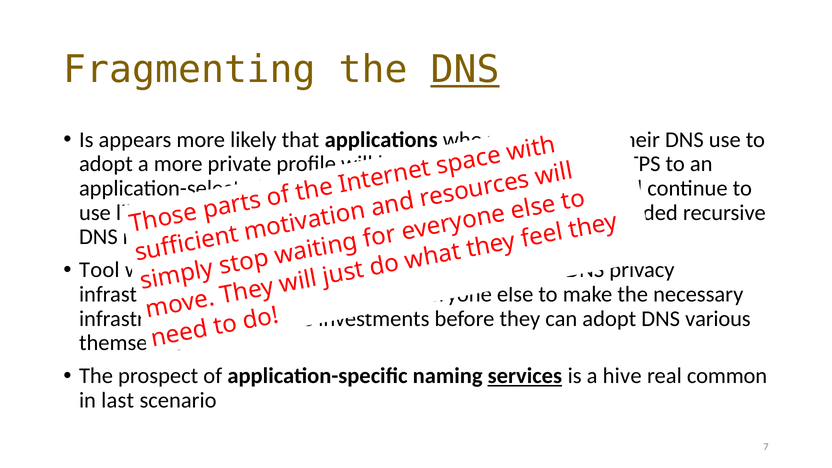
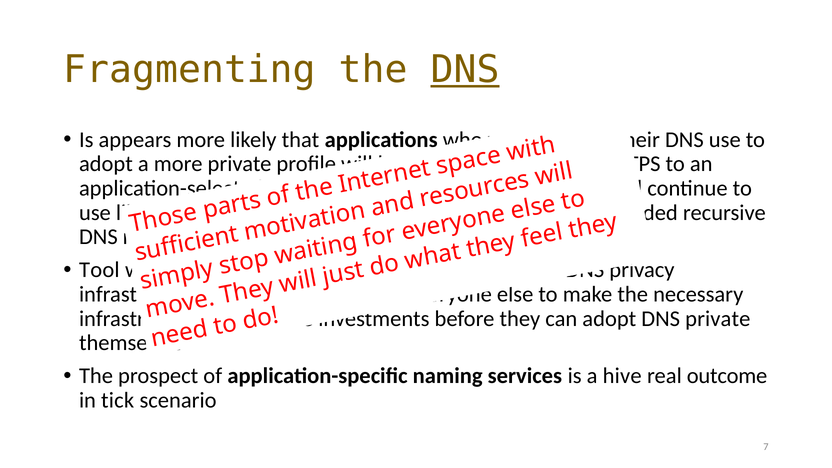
various: various -> private (718, 319)
services underline: present -> none (525, 376)
common: common -> outcome (727, 376)
last: last -> tick (118, 400)
